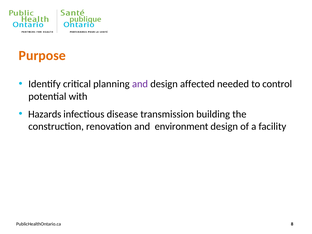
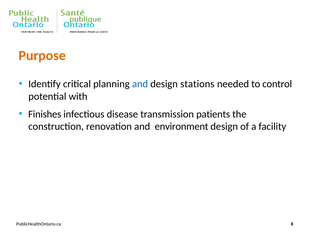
and colour: purple -> blue (140, 84)
affected: affected -> stations (197, 84)
Hazards: Hazards -> Finishes (45, 114)
building: building -> patients (213, 114)
